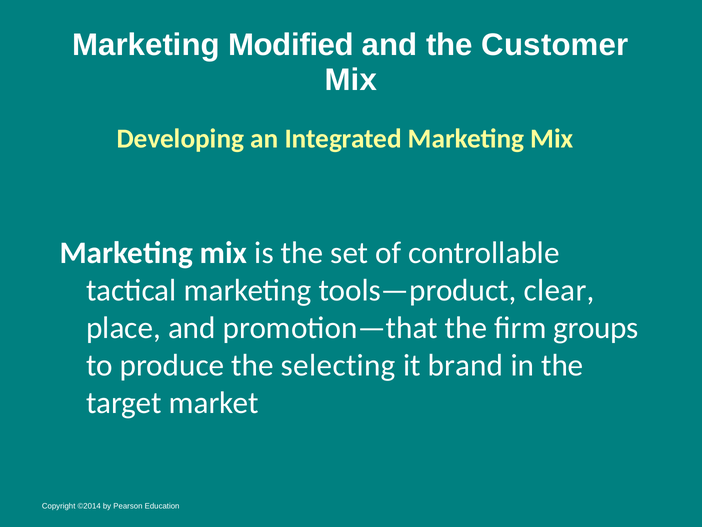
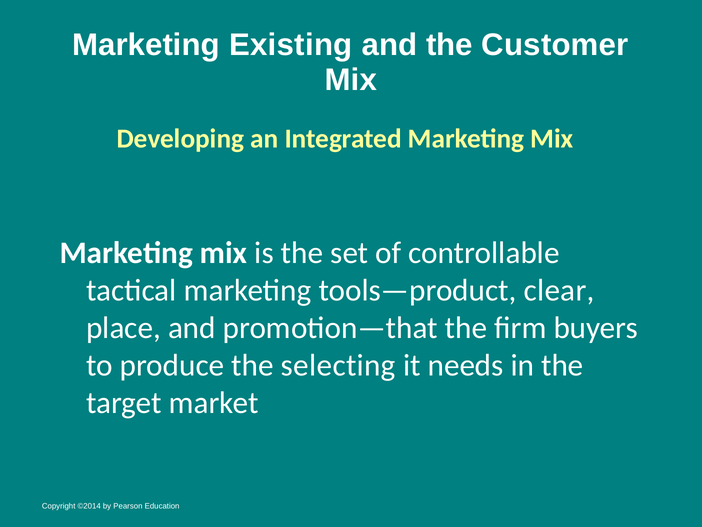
Modified: Modified -> Existing (291, 45)
groups: groups -> buyers (596, 327)
brand: brand -> needs (466, 365)
